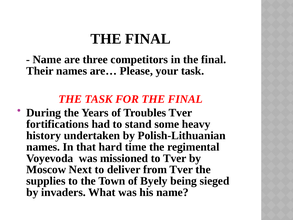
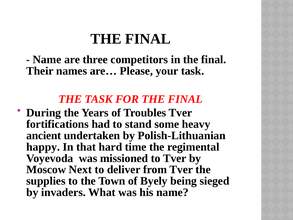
history: history -> ancient (44, 135)
names: names -> happy (43, 147)
